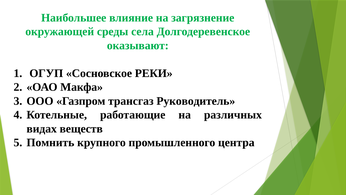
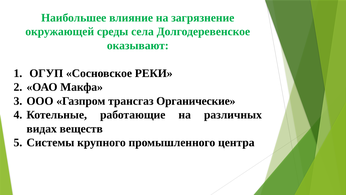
Руководитель: Руководитель -> Органические (196, 101)
Помнить: Помнить -> Системы (50, 142)
